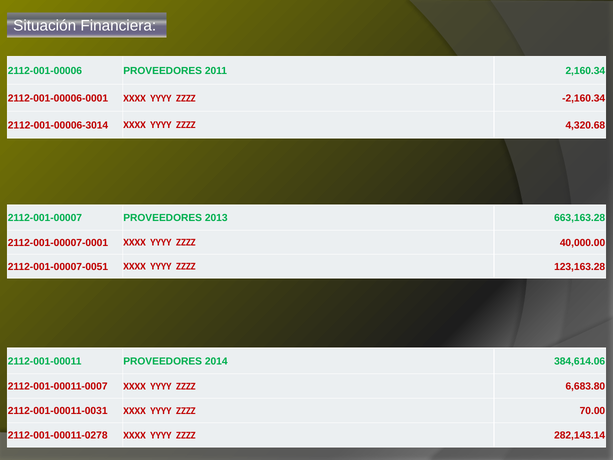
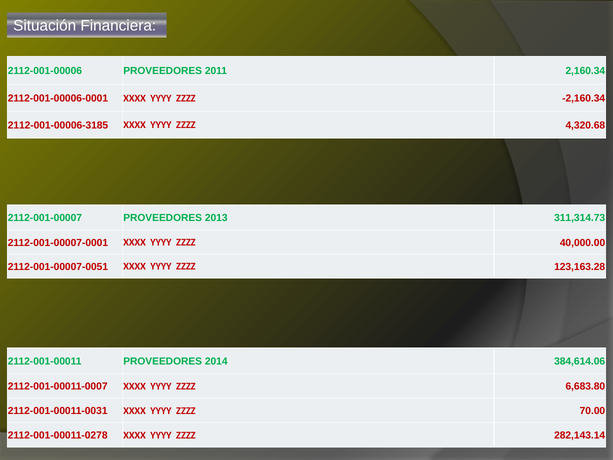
2112-001-00006-3014: 2112-001-00006-3014 -> 2112-001-00006-3185 (58, 125)
663,163.28: 663,163.28 -> 311,314.73 (580, 218)
